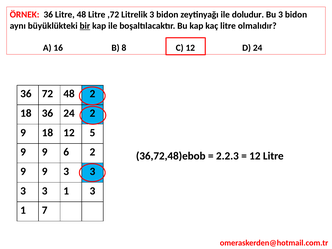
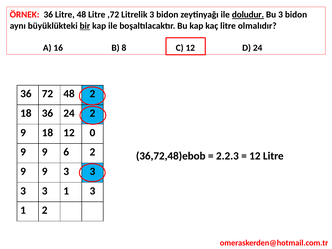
doludur underline: none -> present (248, 15)
5: 5 -> 0 (92, 133)
1 7: 7 -> 2 (45, 210)
